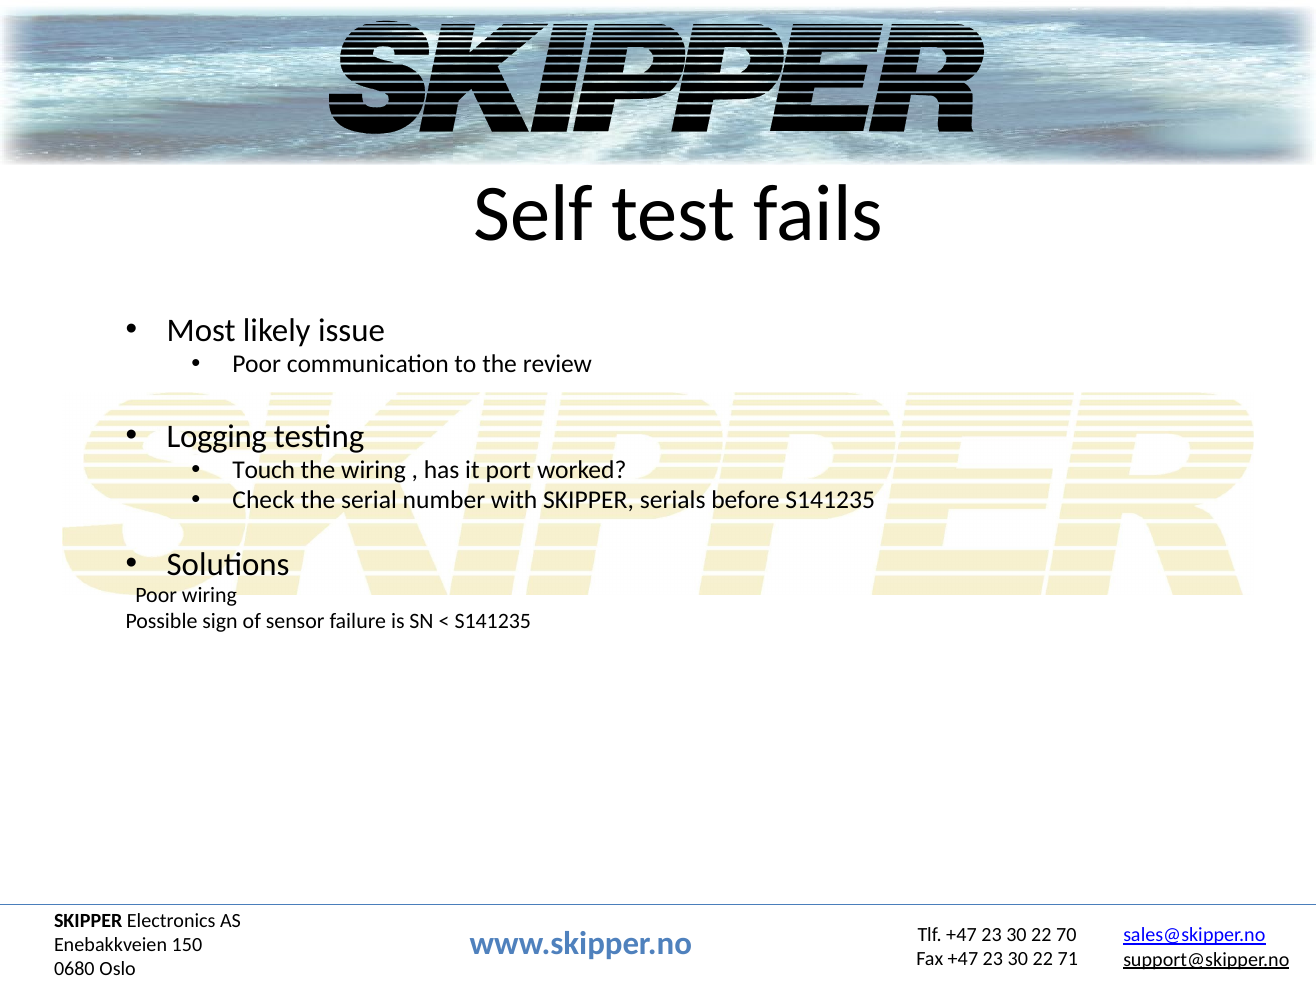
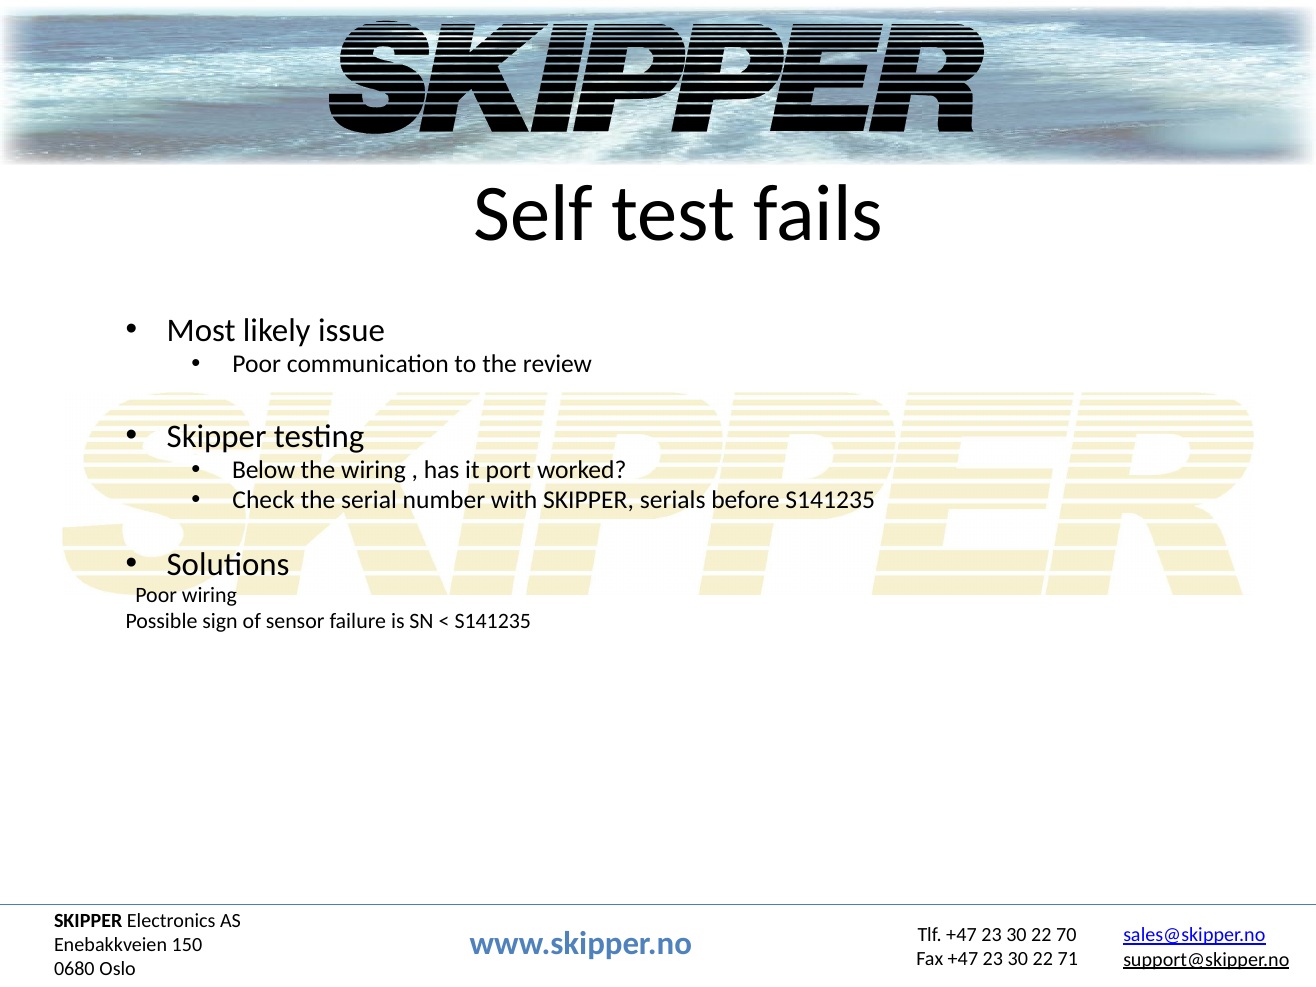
Logging: Logging -> Skipper (217, 437)
Touch: Touch -> Below (264, 470)
